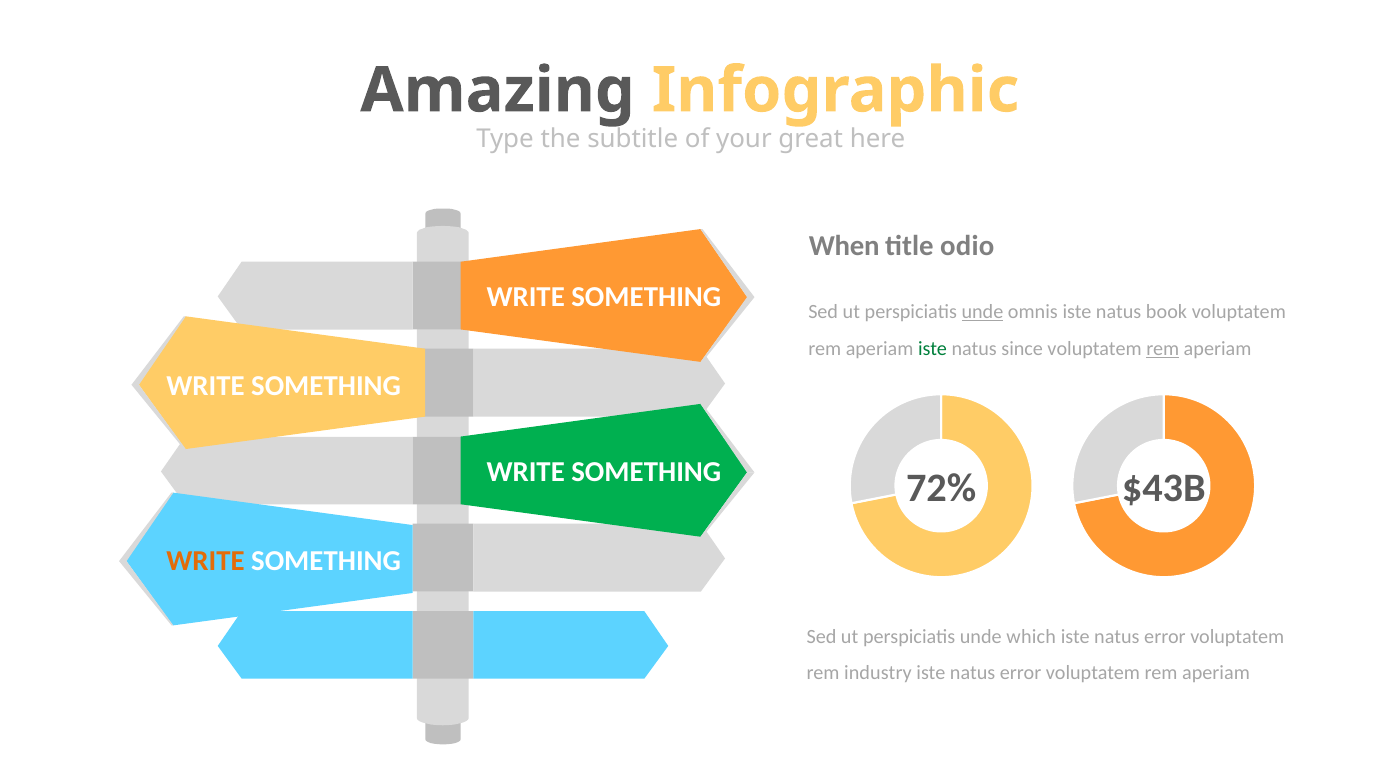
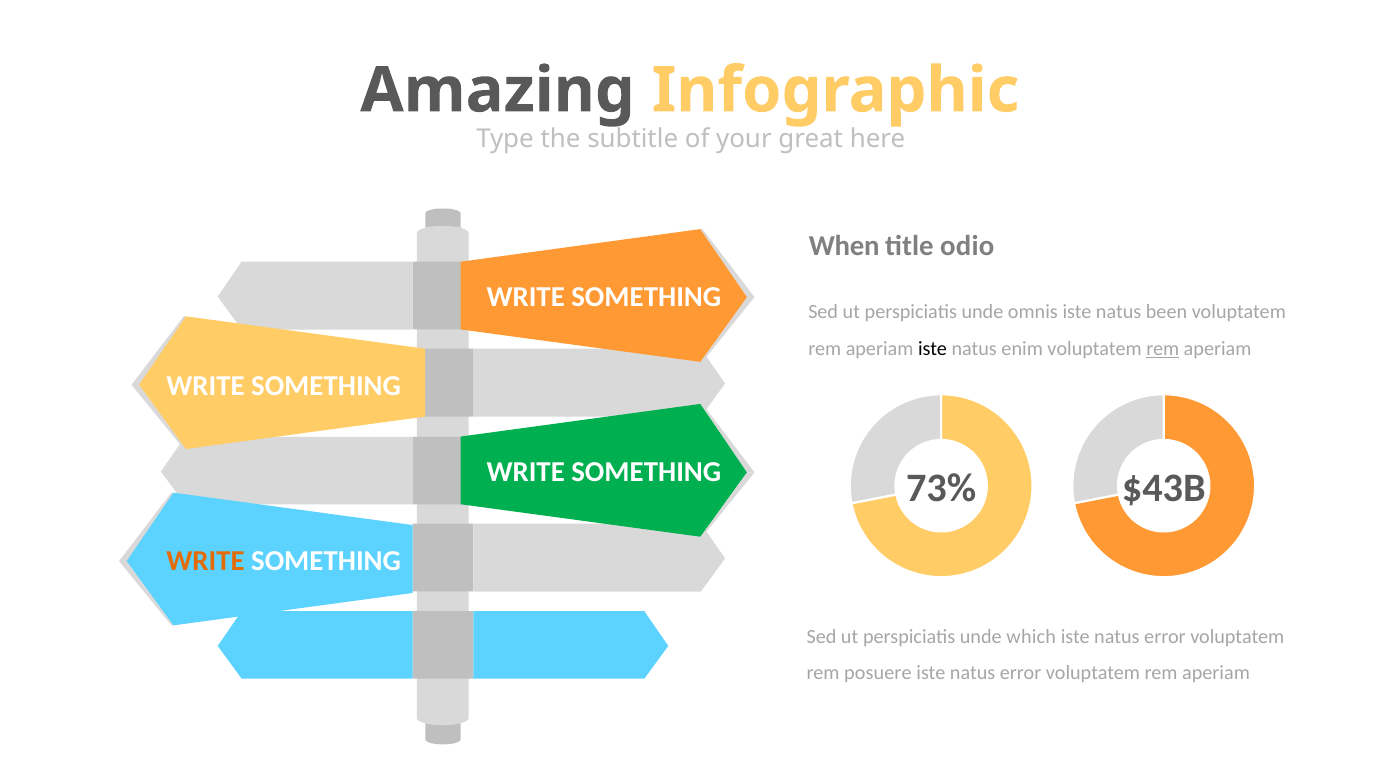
unde underline: present -> none (982, 312)
book: book -> been (1167, 312)
iste colour: green -> black (933, 348)
since: since -> enim (1022, 348)
72%: 72% -> 73% (941, 488)
industry: industry -> posuere (878, 672)
